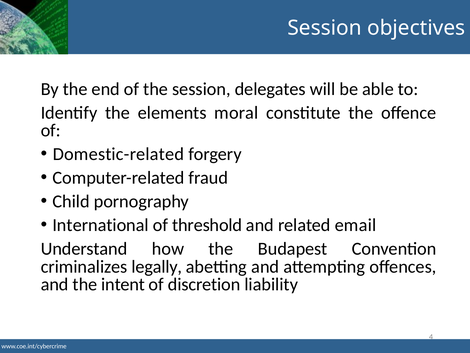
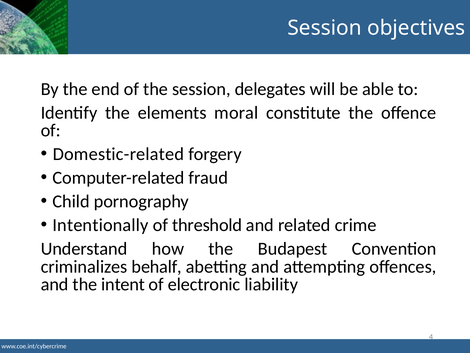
International: International -> Intentionally (101, 225)
email: email -> crime (356, 225)
legally: legally -> behalf (157, 266)
discretion: discretion -> electronic (204, 284)
